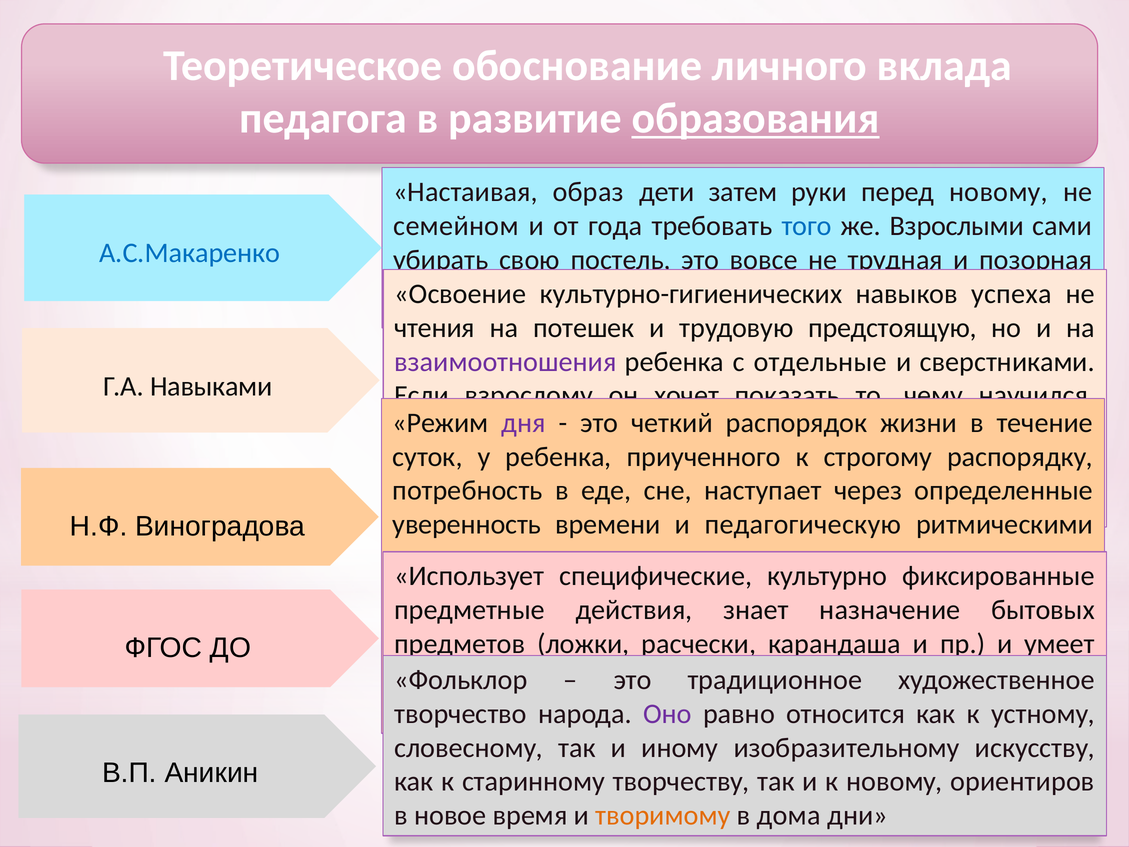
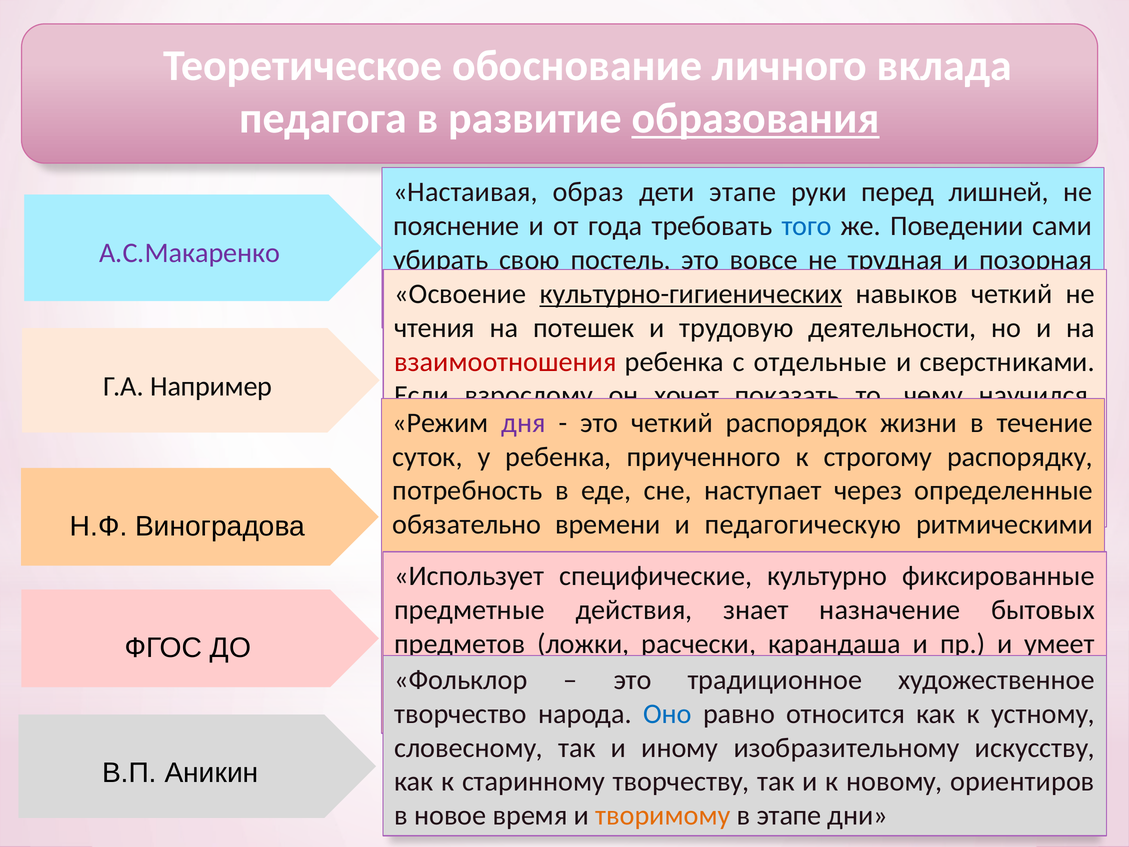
дети затем: затем -> этапе (743, 192)
перед новому: новому -> лишней (999, 192)
семейном: семейном -> пояснение (456, 226)
же Взрослыми: Взрослыми -> Поведении (957, 226)
А.С.Макаренко colour: blue -> purple (190, 253)
культурно-гигиенических underline: none -> present (691, 294)
навыков успеха: успеха -> четкий (1012, 294)
трудовую предстоящую: предстоящую -> деятельности (892, 328)
взаимоотношения colour: purple -> red (505, 362)
Г.А Навыками: Навыками -> Например (211, 386)
уверенность: уверенность -> обязательно (467, 524)
Оно colour: purple -> blue (668, 714)
в дома: дома -> этапе (789, 815)
